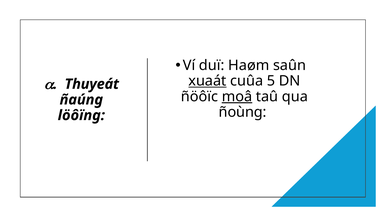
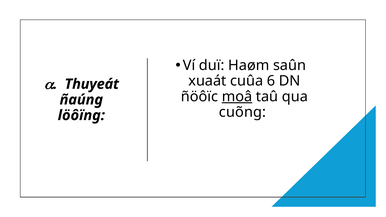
xuaát underline: present -> none (207, 81)
5: 5 -> 6 (271, 81)
ñoùng: ñoùng -> cuõng (242, 112)
